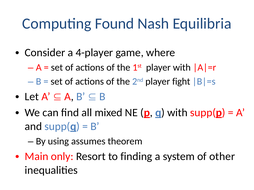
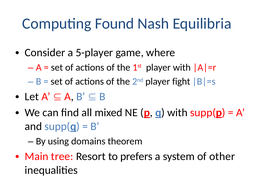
4-player: 4-player -> 5-player (94, 53)
assumes: assumes -> domains (88, 142)
only: only -> tree (62, 157)
finding: finding -> prefers (136, 157)
